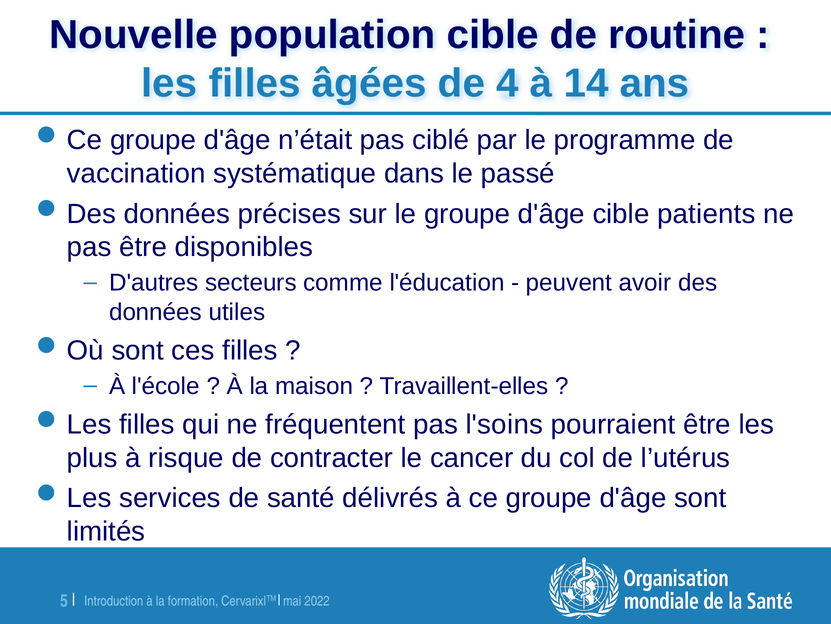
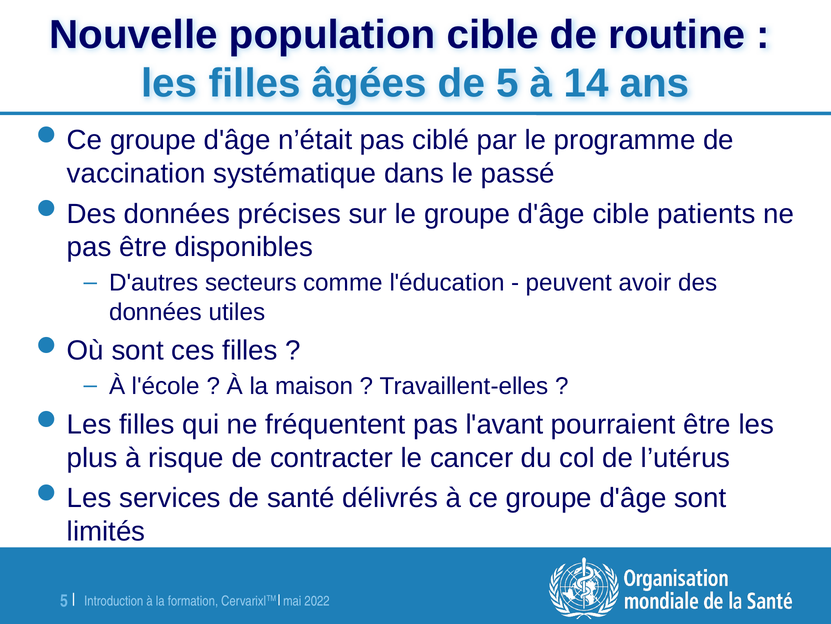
de 4: 4 -> 5 (507, 83)
l'soins: l'soins -> l'avant (504, 424)
